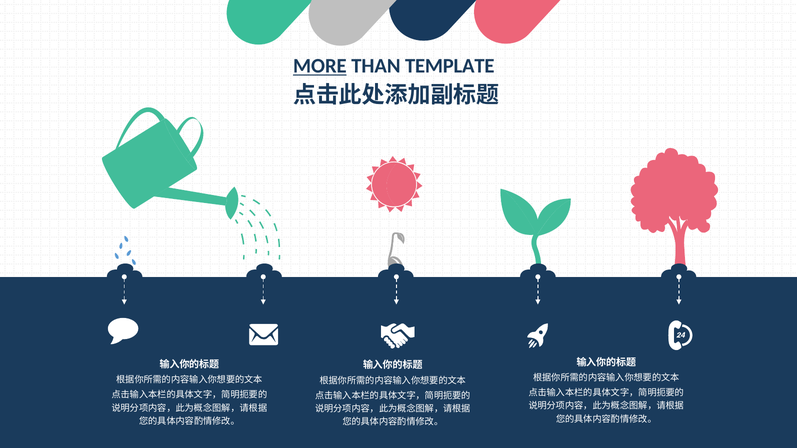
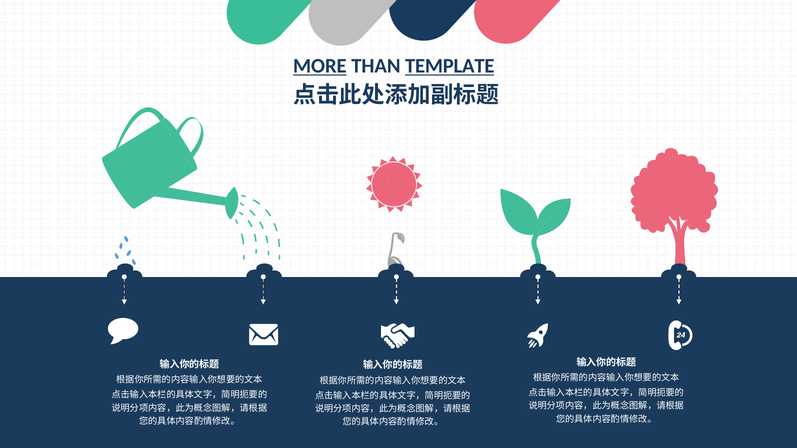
TEMPLATE underline: none -> present (450, 66)
